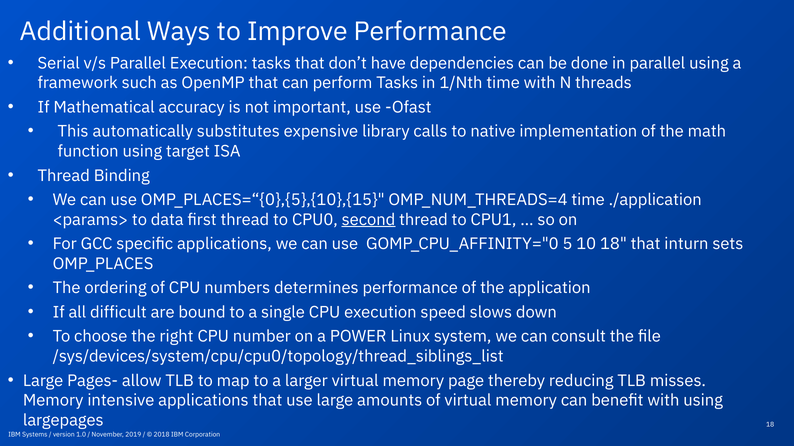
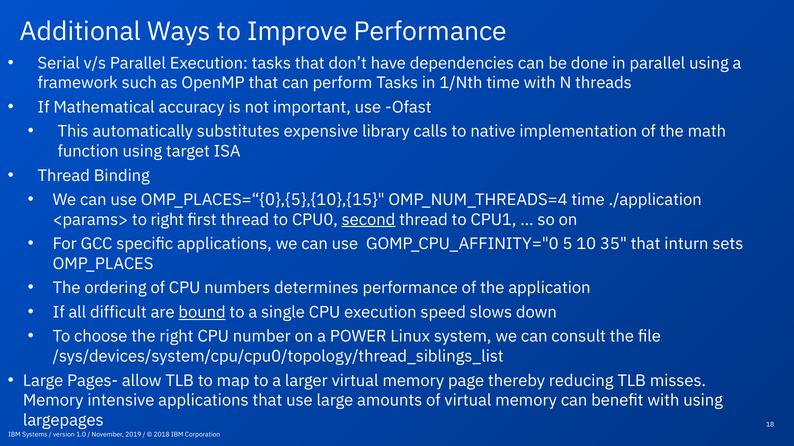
to data: data -> right (167, 220)
10 18: 18 -> 35 (613, 244)
bound underline: none -> present (202, 313)
